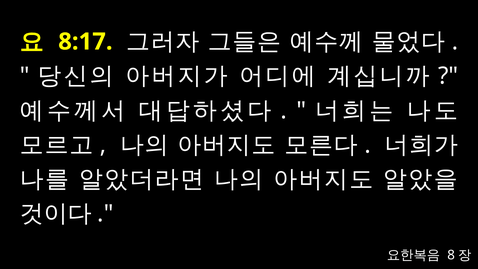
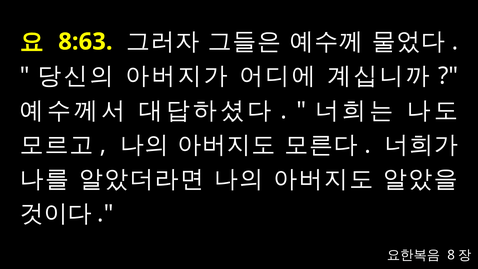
8:17: 8:17 -> 8:63 (85, 42)
